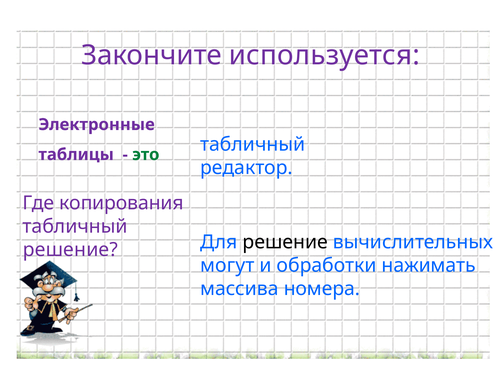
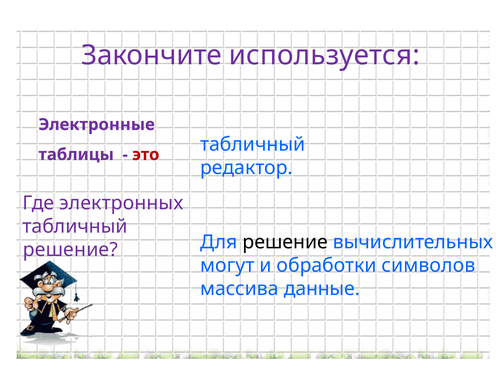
это colour: green -> red (146, 155)
копирования: копирования -> электронных (121, 203)
нажимать: нажимать -> символов (429, 265)
номера: номера -> данные (322, 289)
